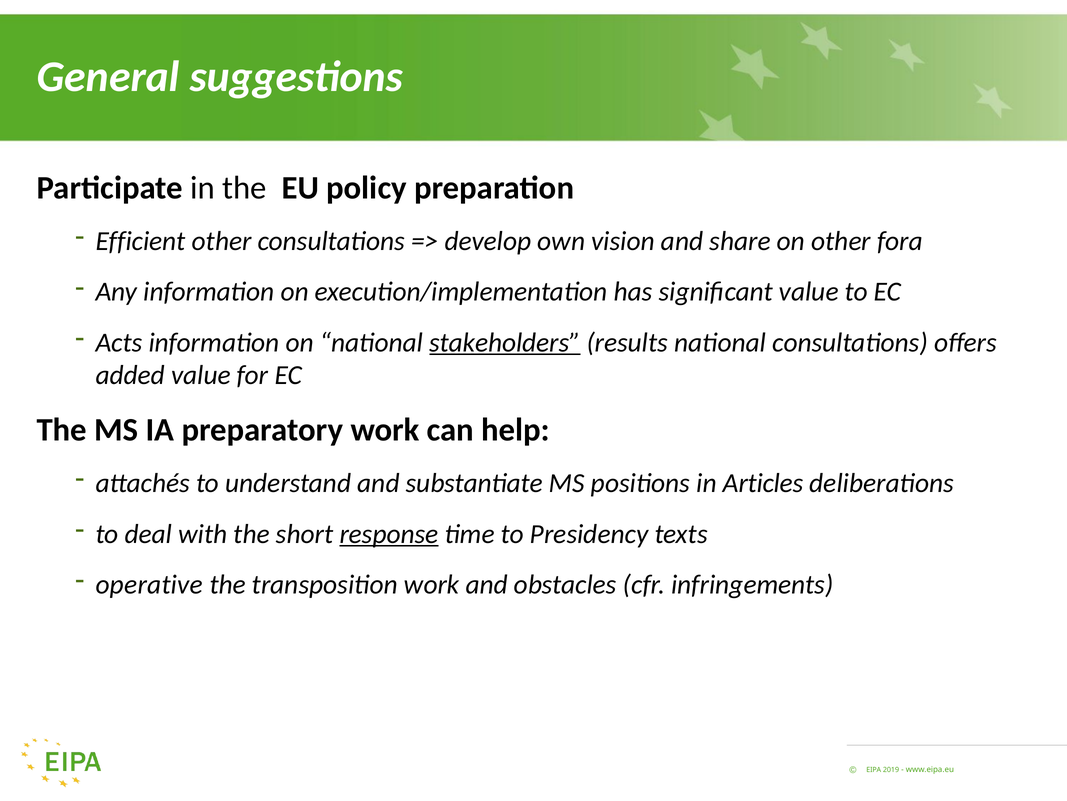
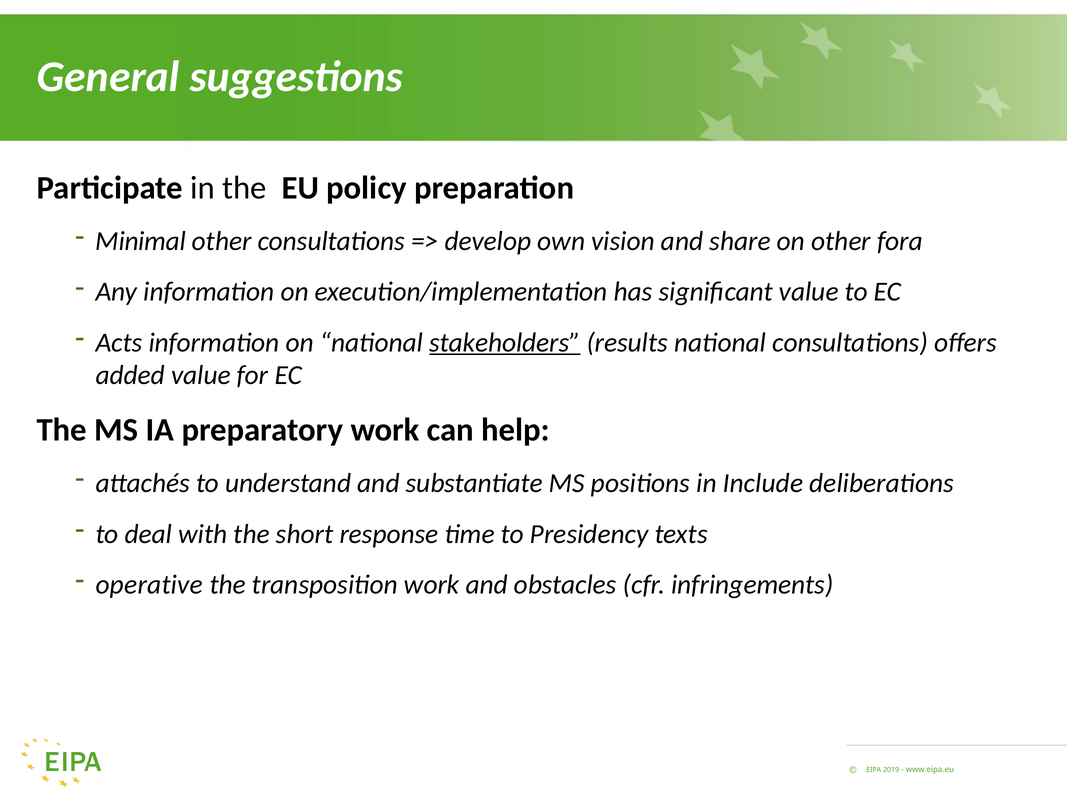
Efficient: Efficient -> Minimal (141, 241)
Articles: Articles -> Include (763, 483)
response underline: present -> none (389, 533)
